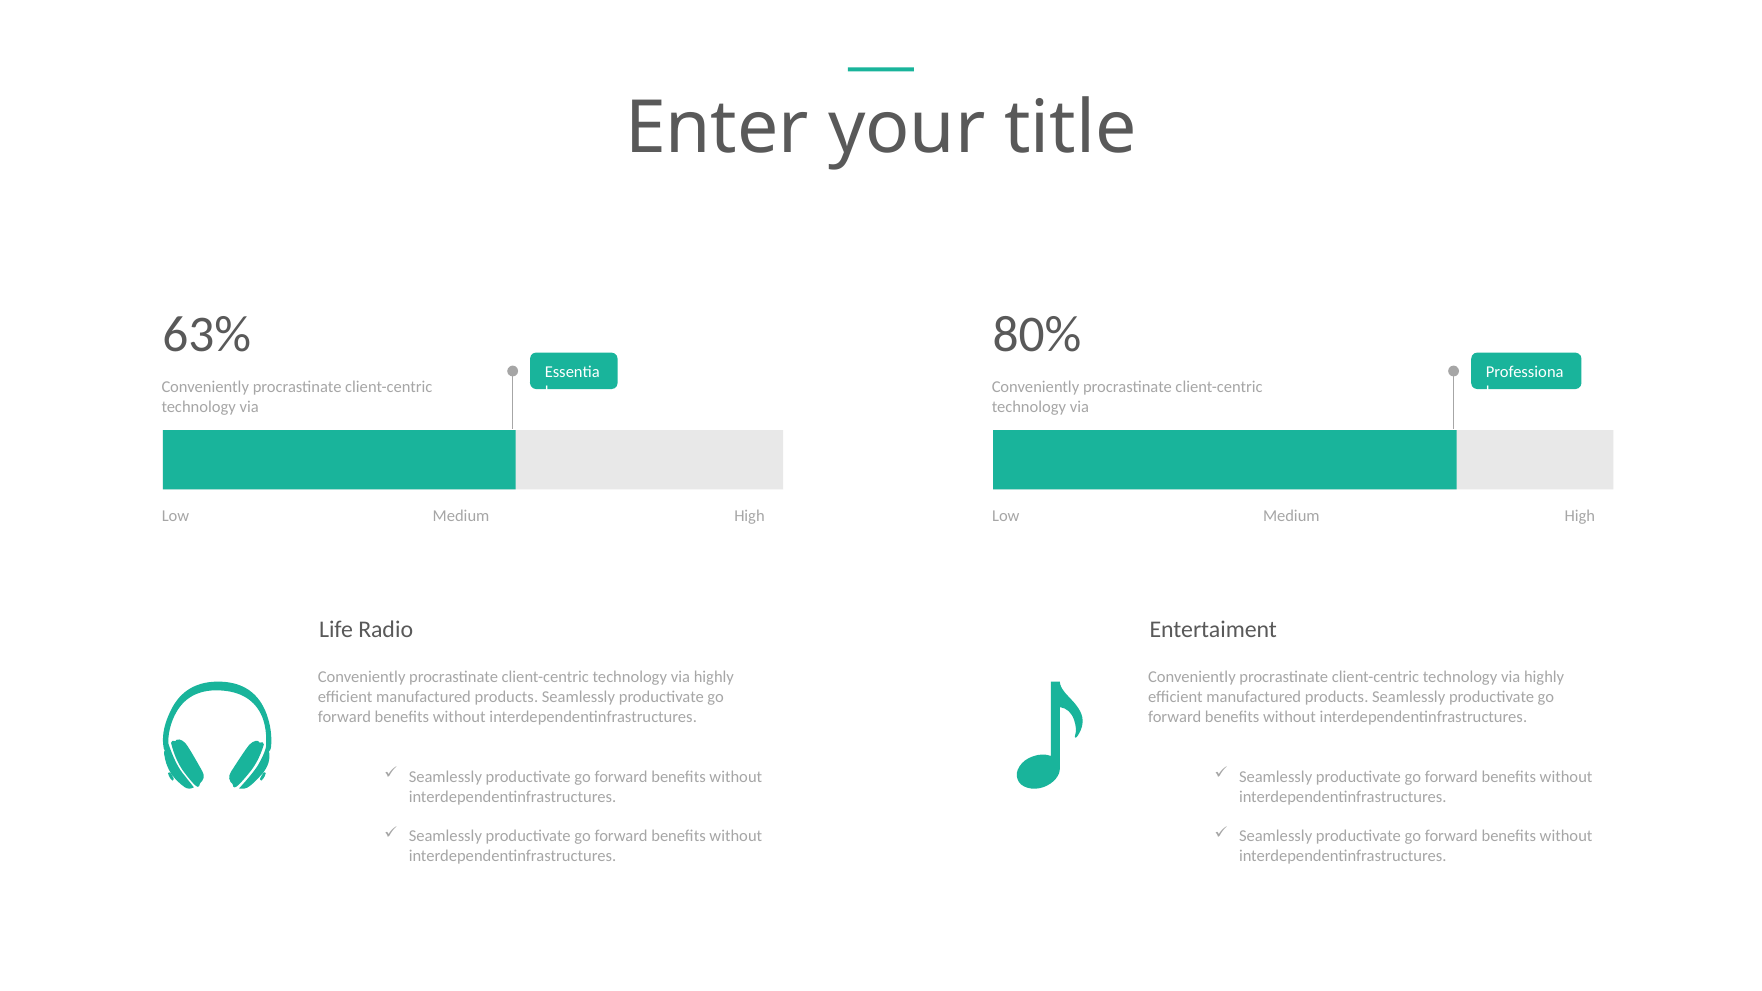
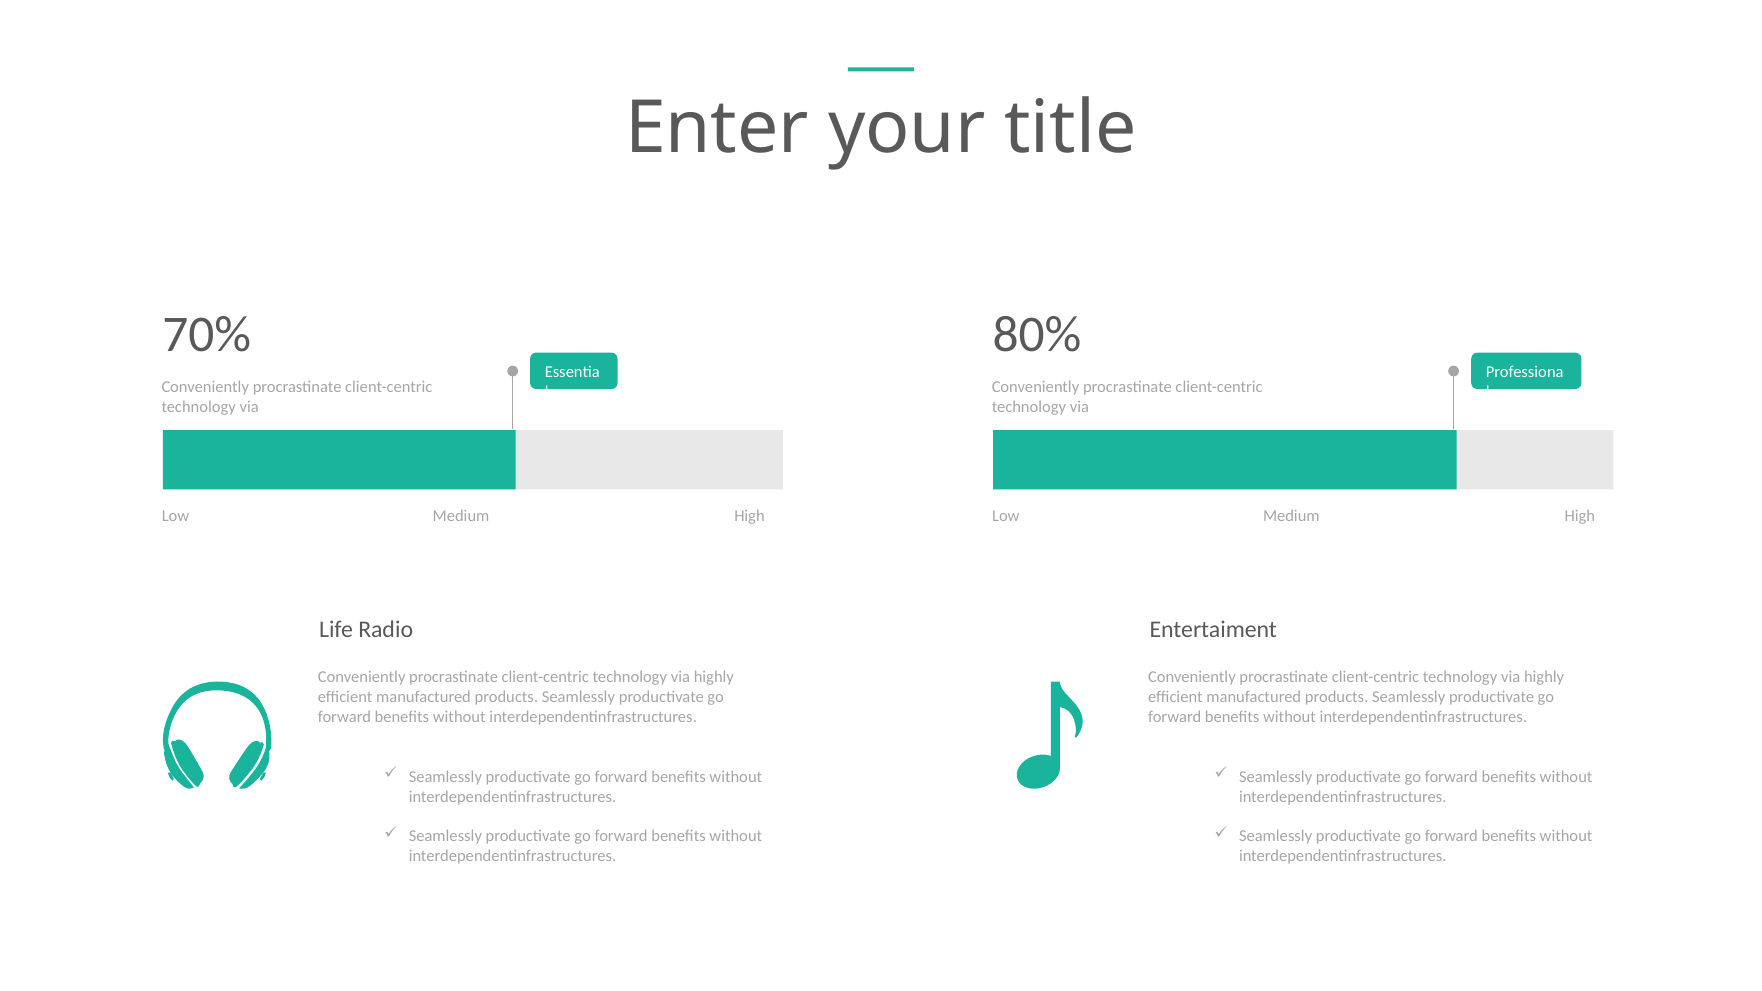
63%: 63% -> 70% (207, 335)
